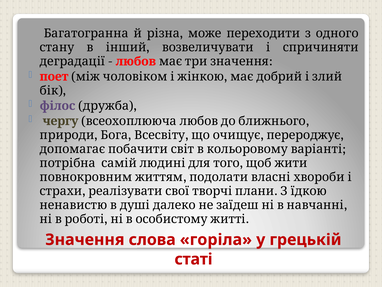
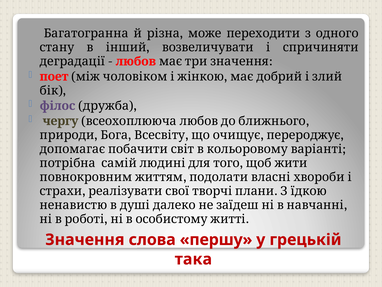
горіла: горіла -> першу (216, 239)
статі: статі -> така (193, 259)
